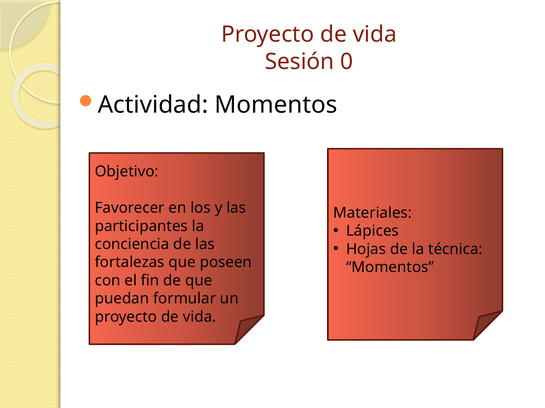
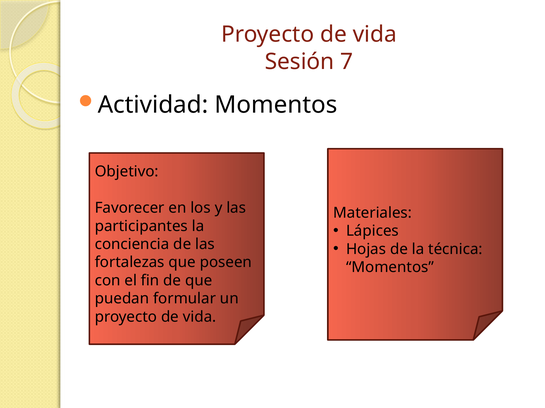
0: 0 -> 7 (347, 62)
